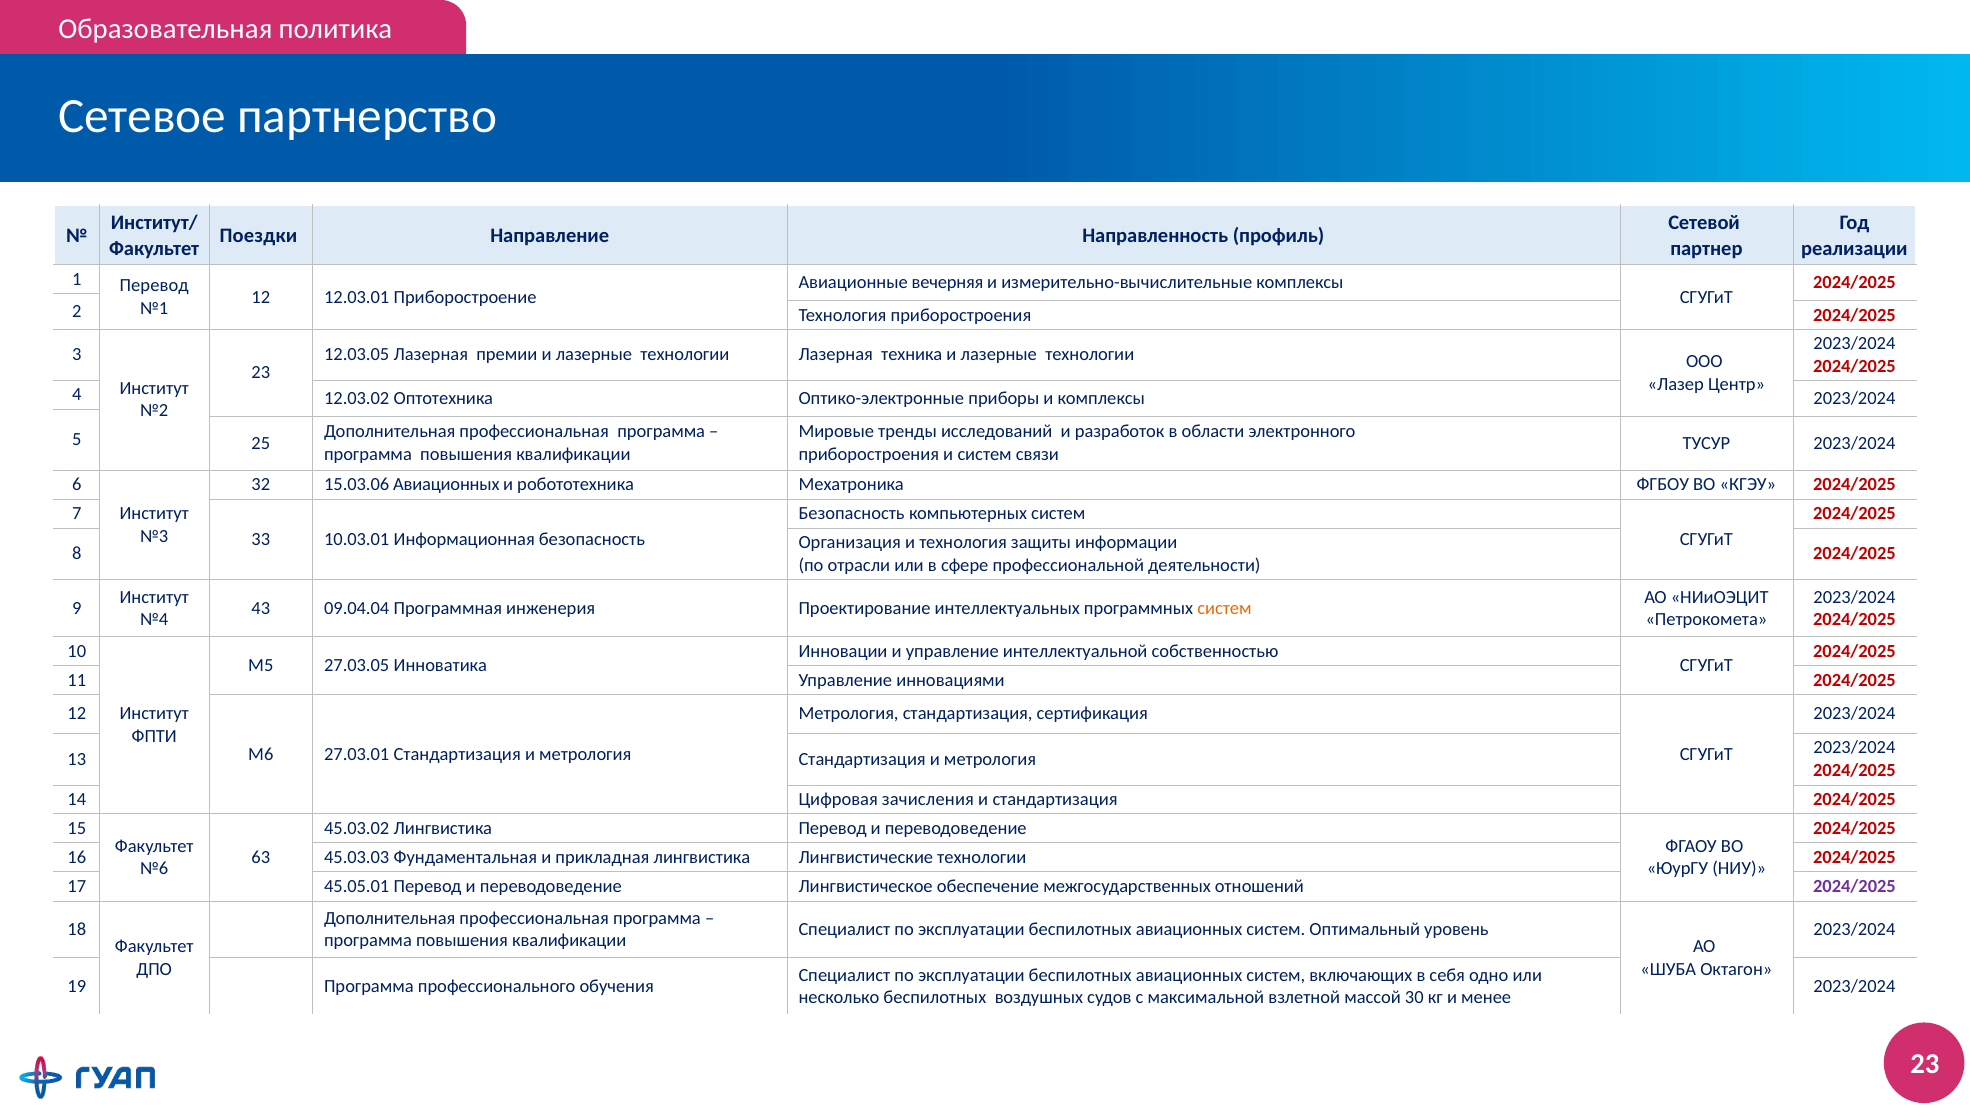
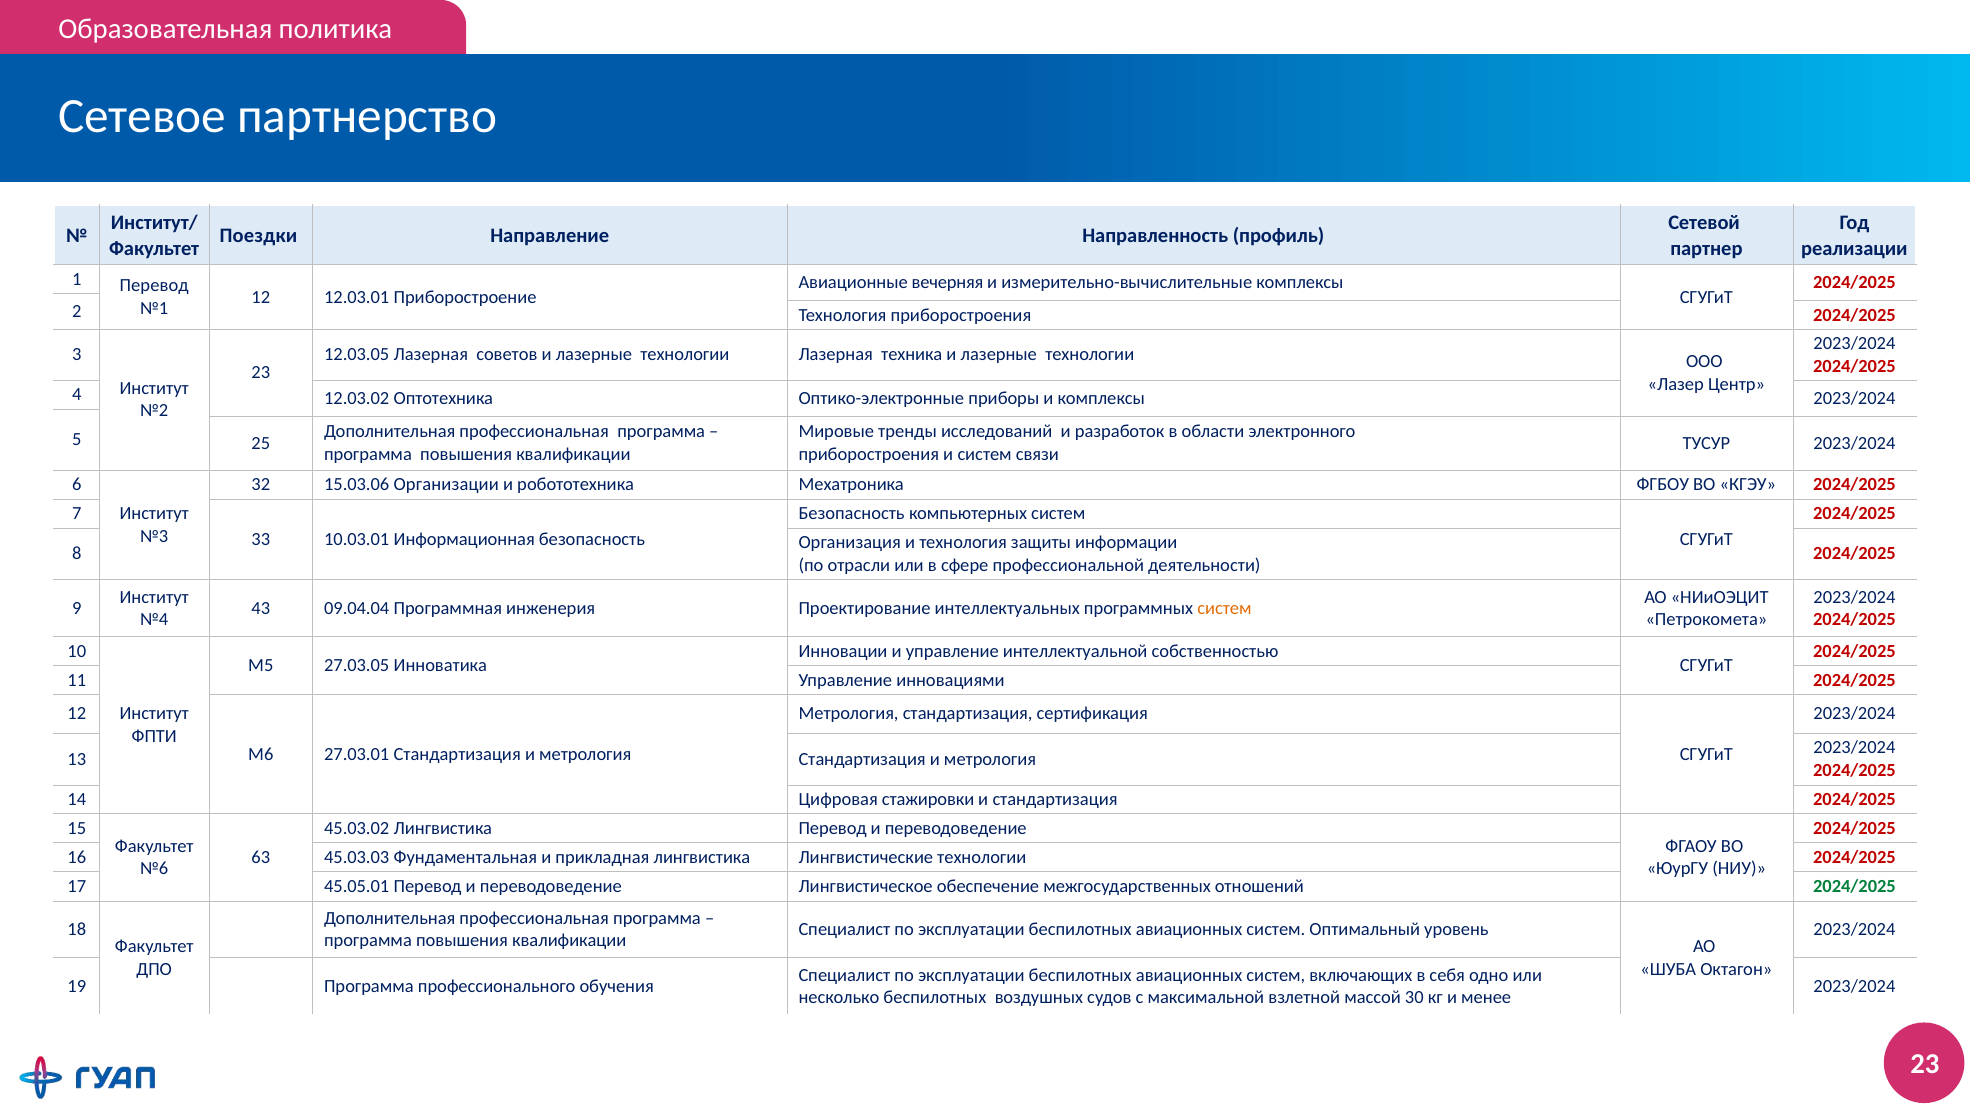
премии: премии -> советов (507, 355)
15.03.06 Авиационных: Авиационных -> Организации (446, 484)
зачисления: зачисления -> стажировки (928, 799)
2024/2025 colour: purple -> green (1854, 886)
